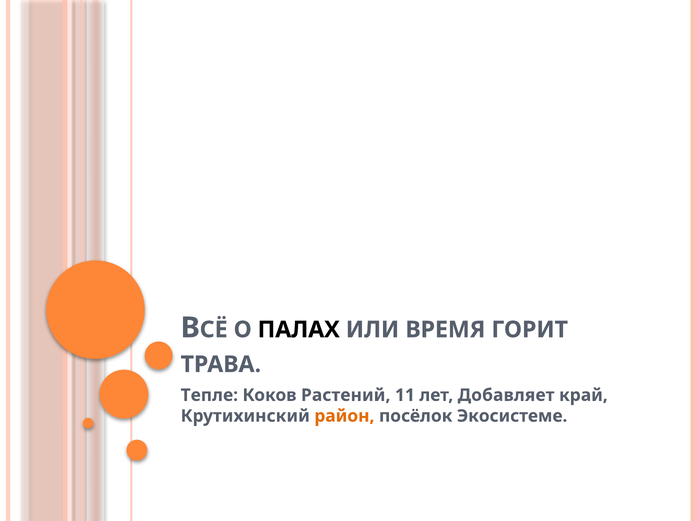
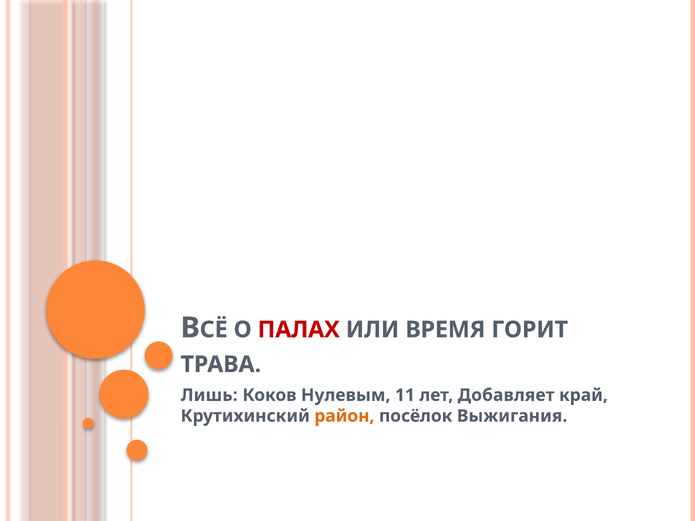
ПАЛАХ colour: black -> red (299, 330)
Тепле: Тепле -> Лишь (209, 395)
Растений: Растений -> Нулевым (346, 395)
Экосистеме: Экосистеме -> Выжигания (512, 416)
